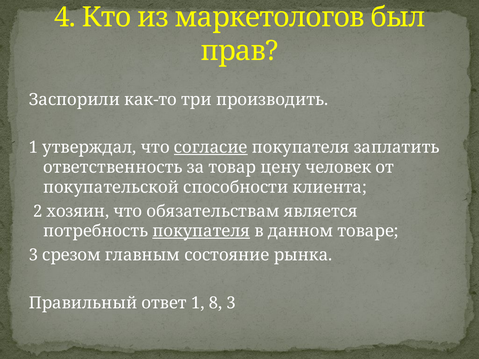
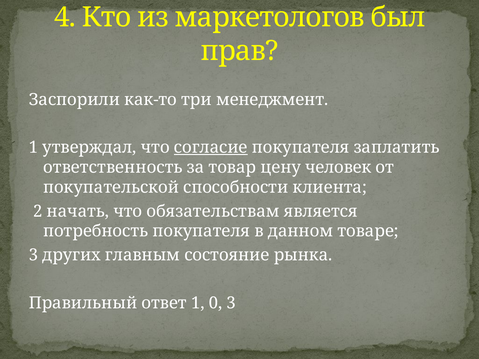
производить: производить -> менеджмент (272, 100)
хозяин: хозяин -> начать (78, 211)
покупателя underline: present -> none (201, 231)
срезом: срезом -> других (72, 255)
8: 8 -> 0 (216, 303)
